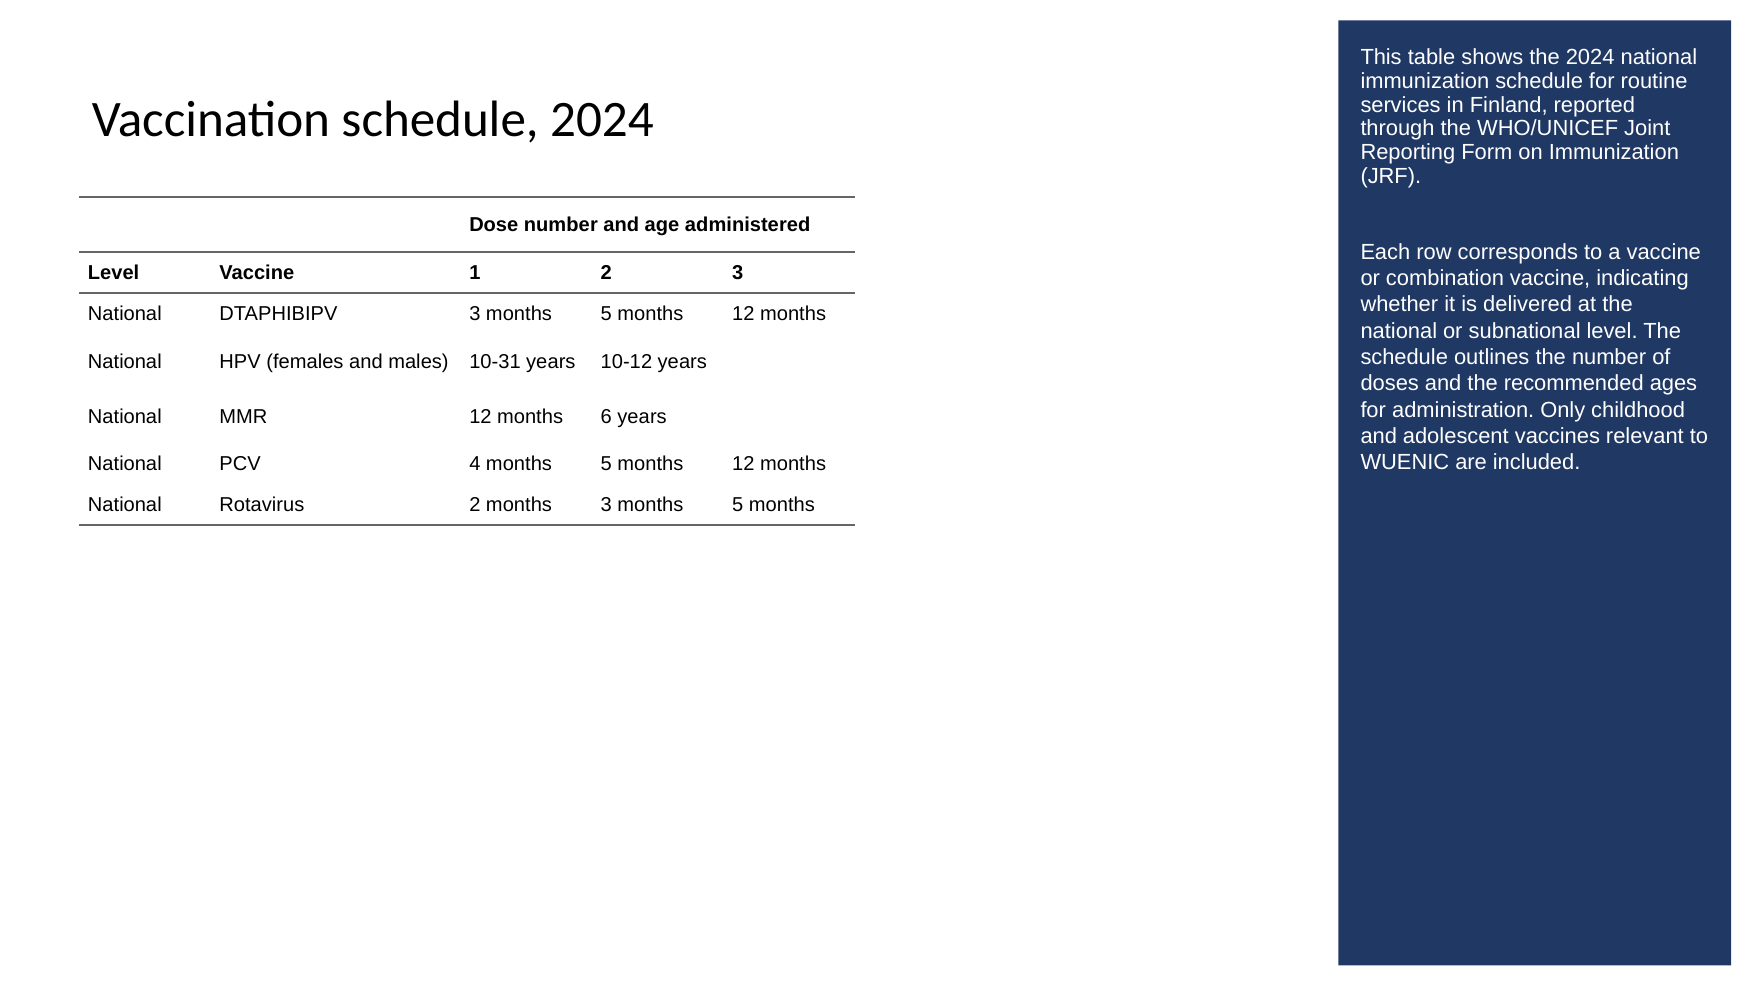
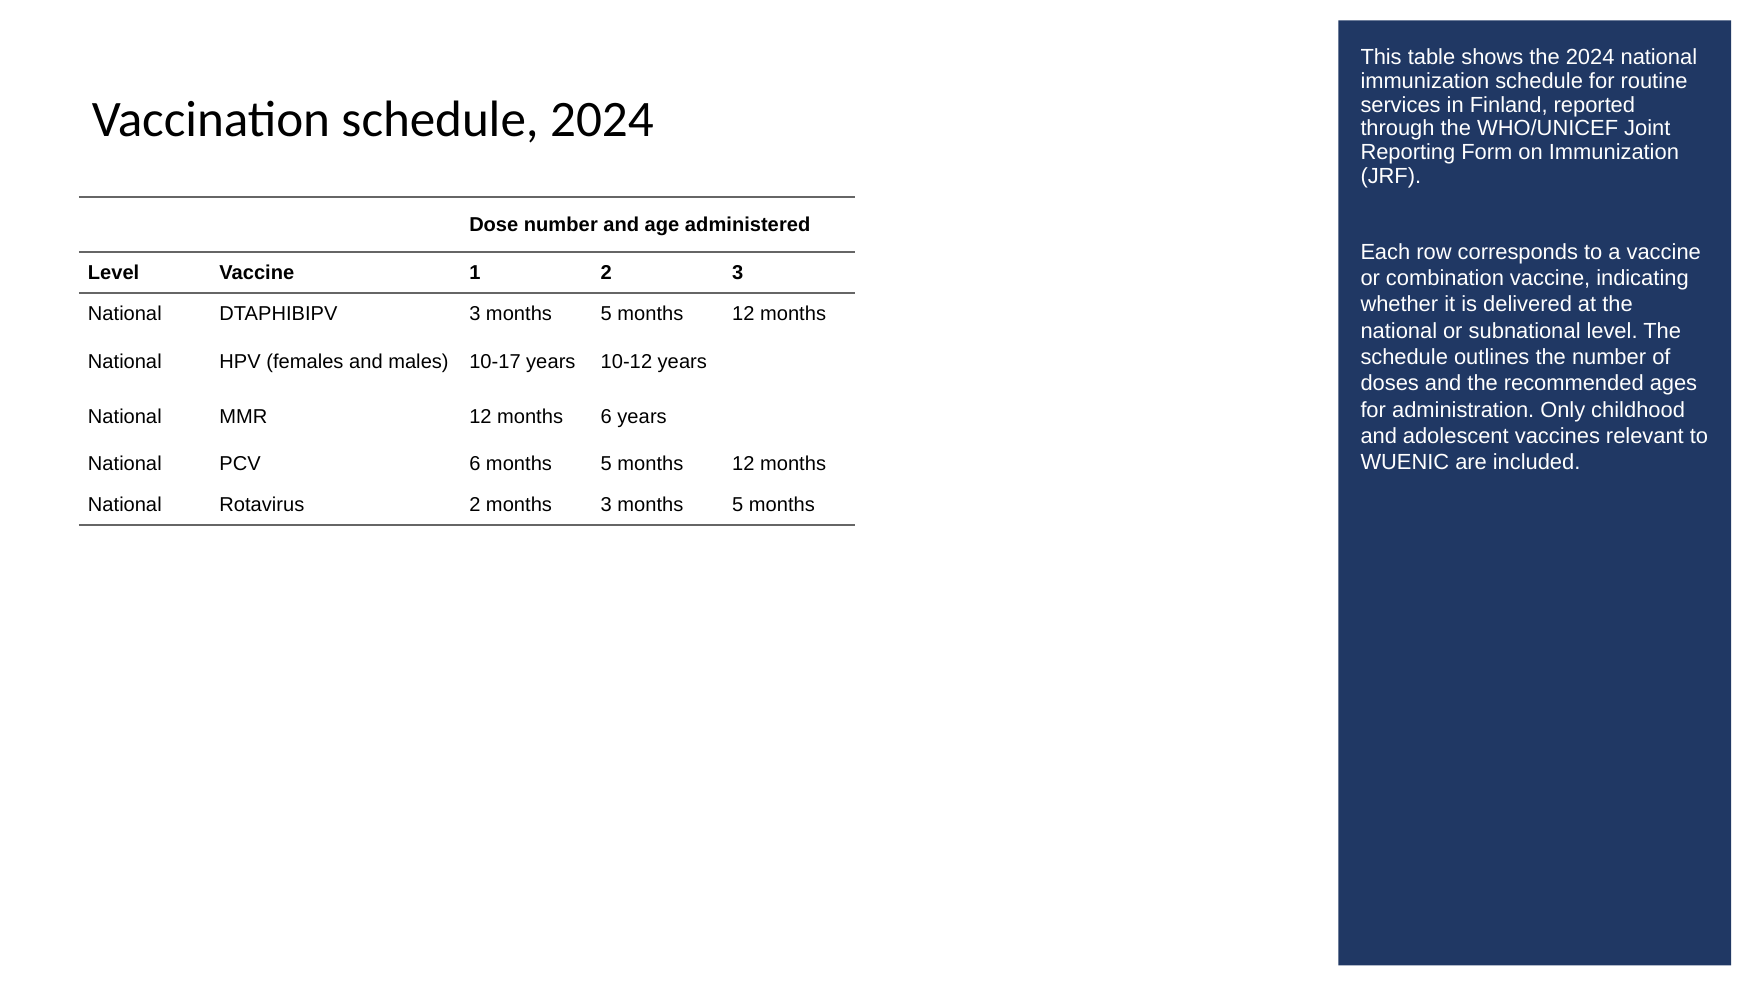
10-31: 10-31 -> 10-17 (495, 361)
PCV 4: 4 -> 6 (475, 464)
